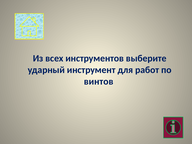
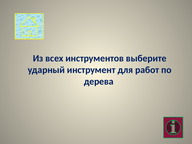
винтов: винтов -> дерева (99, 81)
